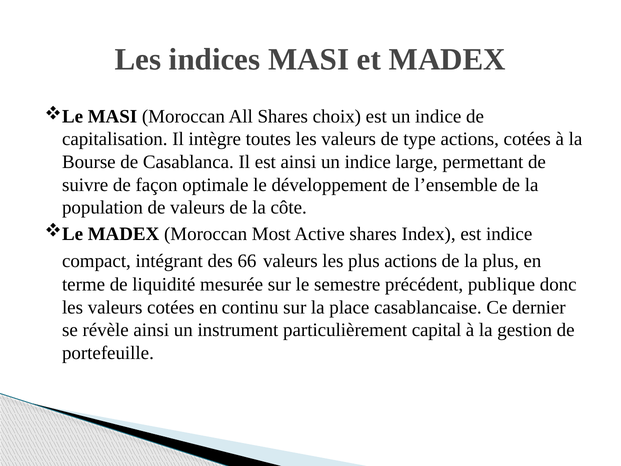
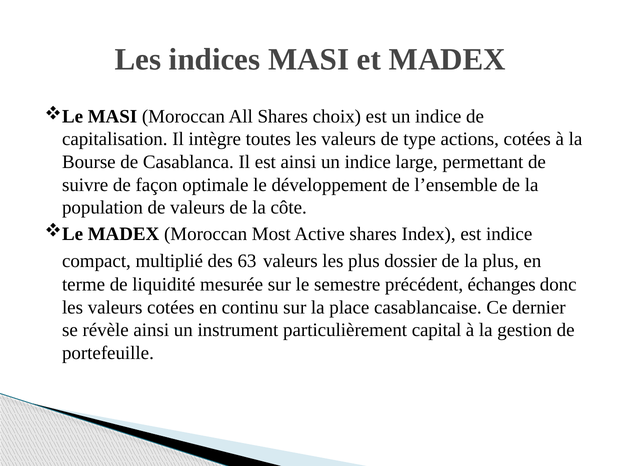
intégrant: intégrant -> multiplié (169, 261)
66: 66 -> 63 (247, 261)
plus actions: actions -> dossier (411, 261)
publique: publique -> échanges (502, 284)
